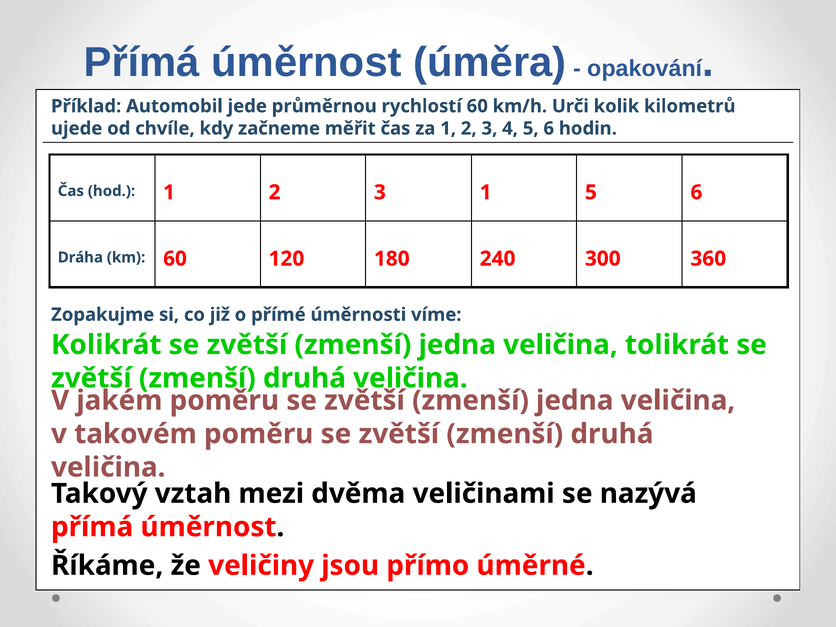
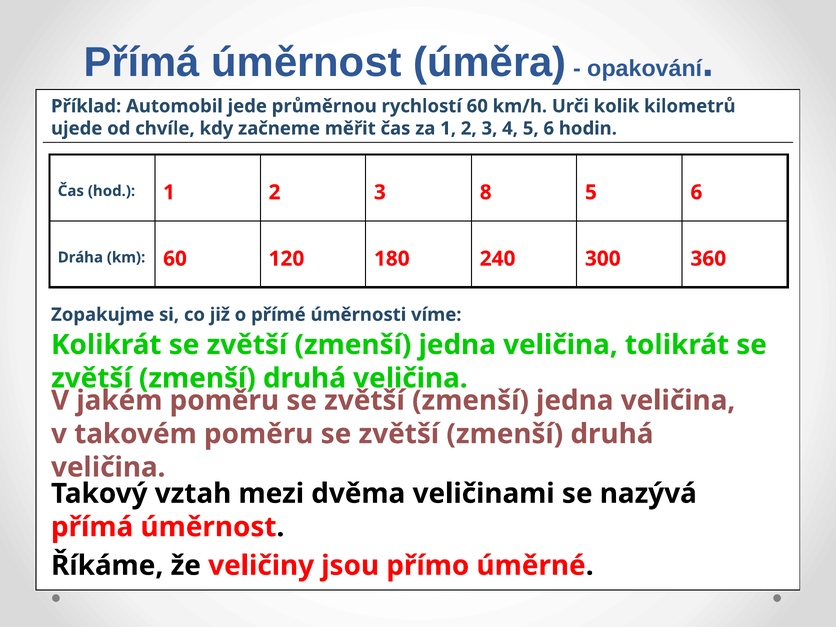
3 1: 1 -> 8 (486, 192)
